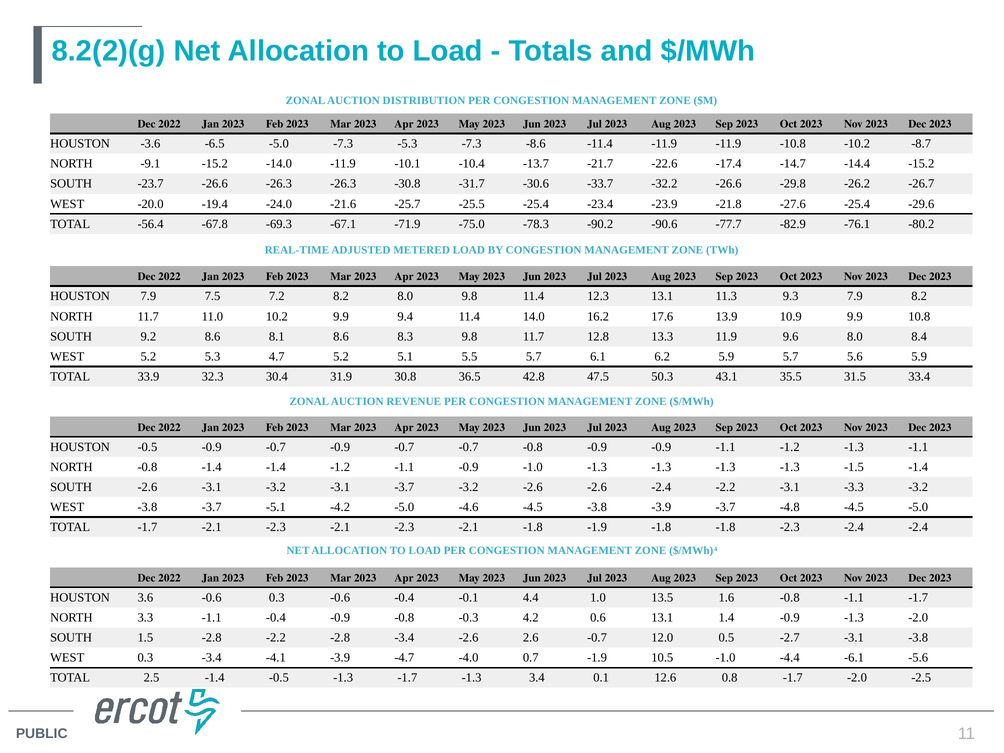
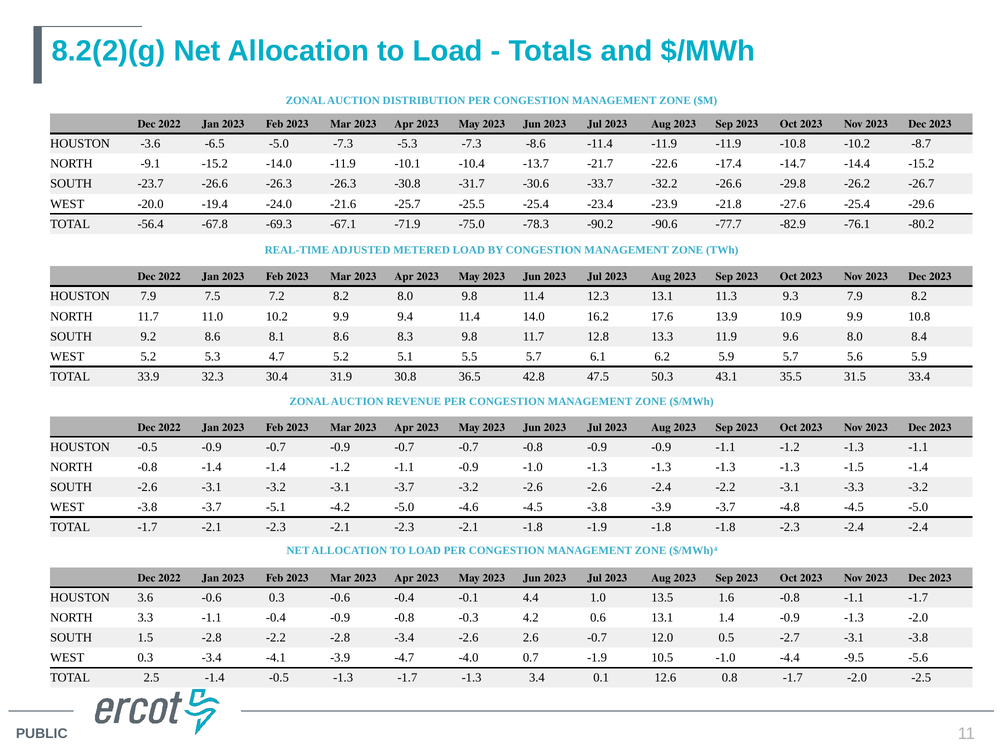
-6.1: -6.1 -> -9.5 (854, 658)
